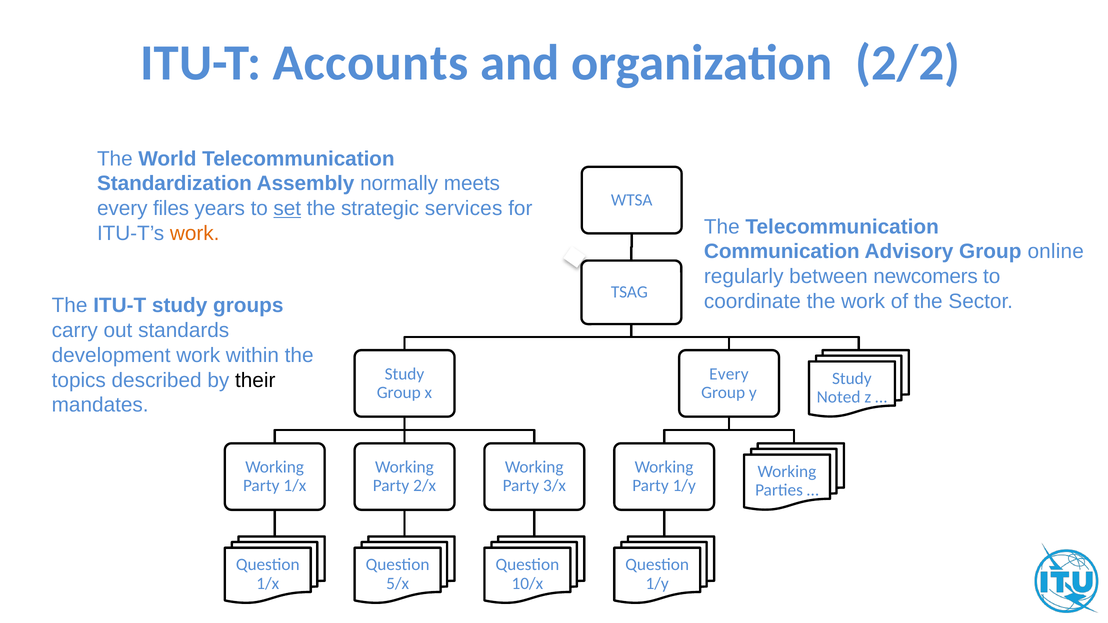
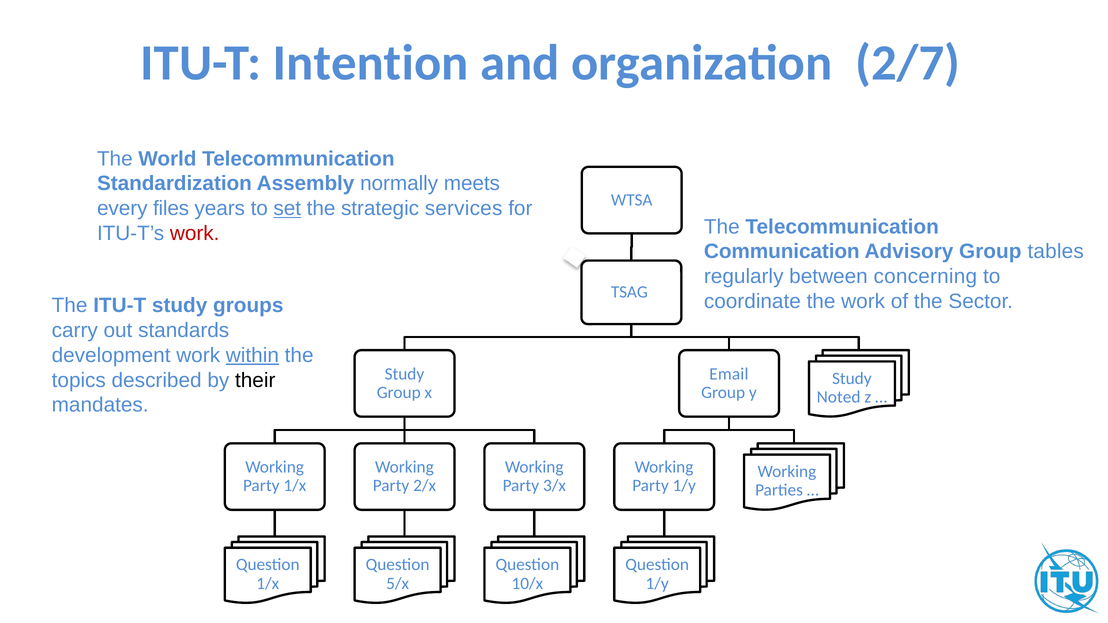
Accounts: Accounts -> Intention (371, 63)
2/2: 2/2 -> 2/7 (908, 63)
work colour: orange -> red (195, 234)
online: online -> tables (1056, 252)
newcomers: newcomers -> concerning (925, 277)
within underline: none -> present (252, 355)
Every: Every -> Email (729, 374)
